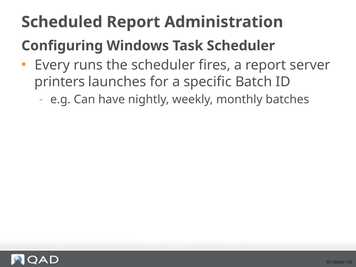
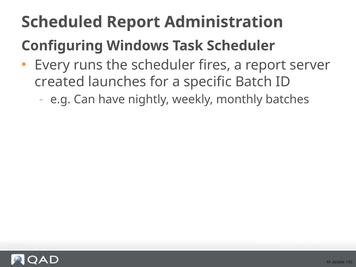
printers: printers -> created (60, 82)
